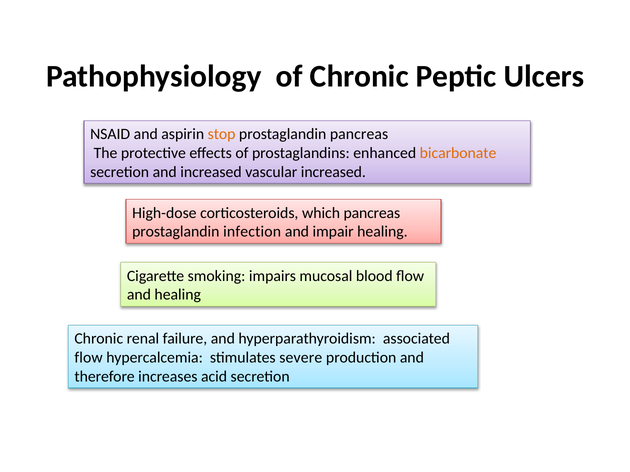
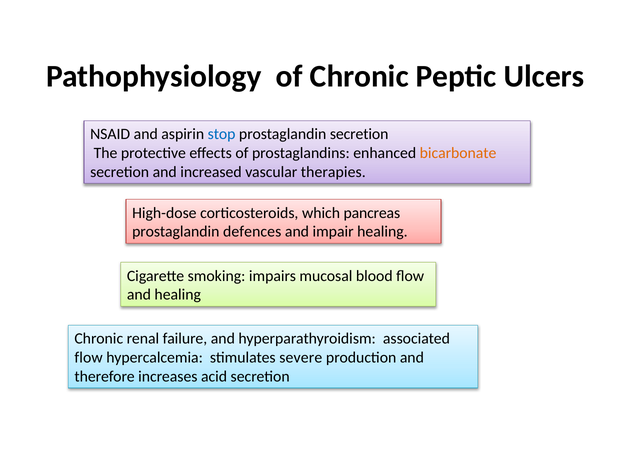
stop colour: orange -> blue (222, 134)
prostaglandin pancreas: pancreas -> secretion (359, 134)
vascular increased: increased -> therapies (333, 172)
infection: infection -> defences (252, 232)
